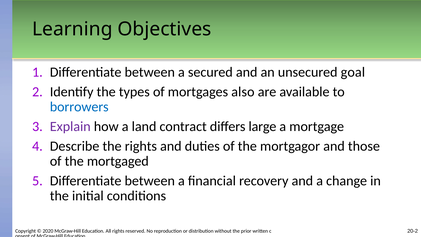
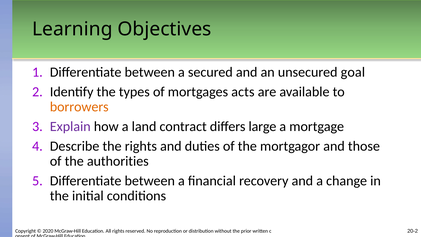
also: also -> acts (243, 92)
borrowers colour: blue -> orange (79, 107)
mortgaged: mortgaged -> authorities (118, 161)
